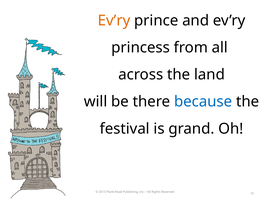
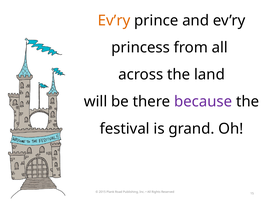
because colour: blue -> purple (203, 101)
